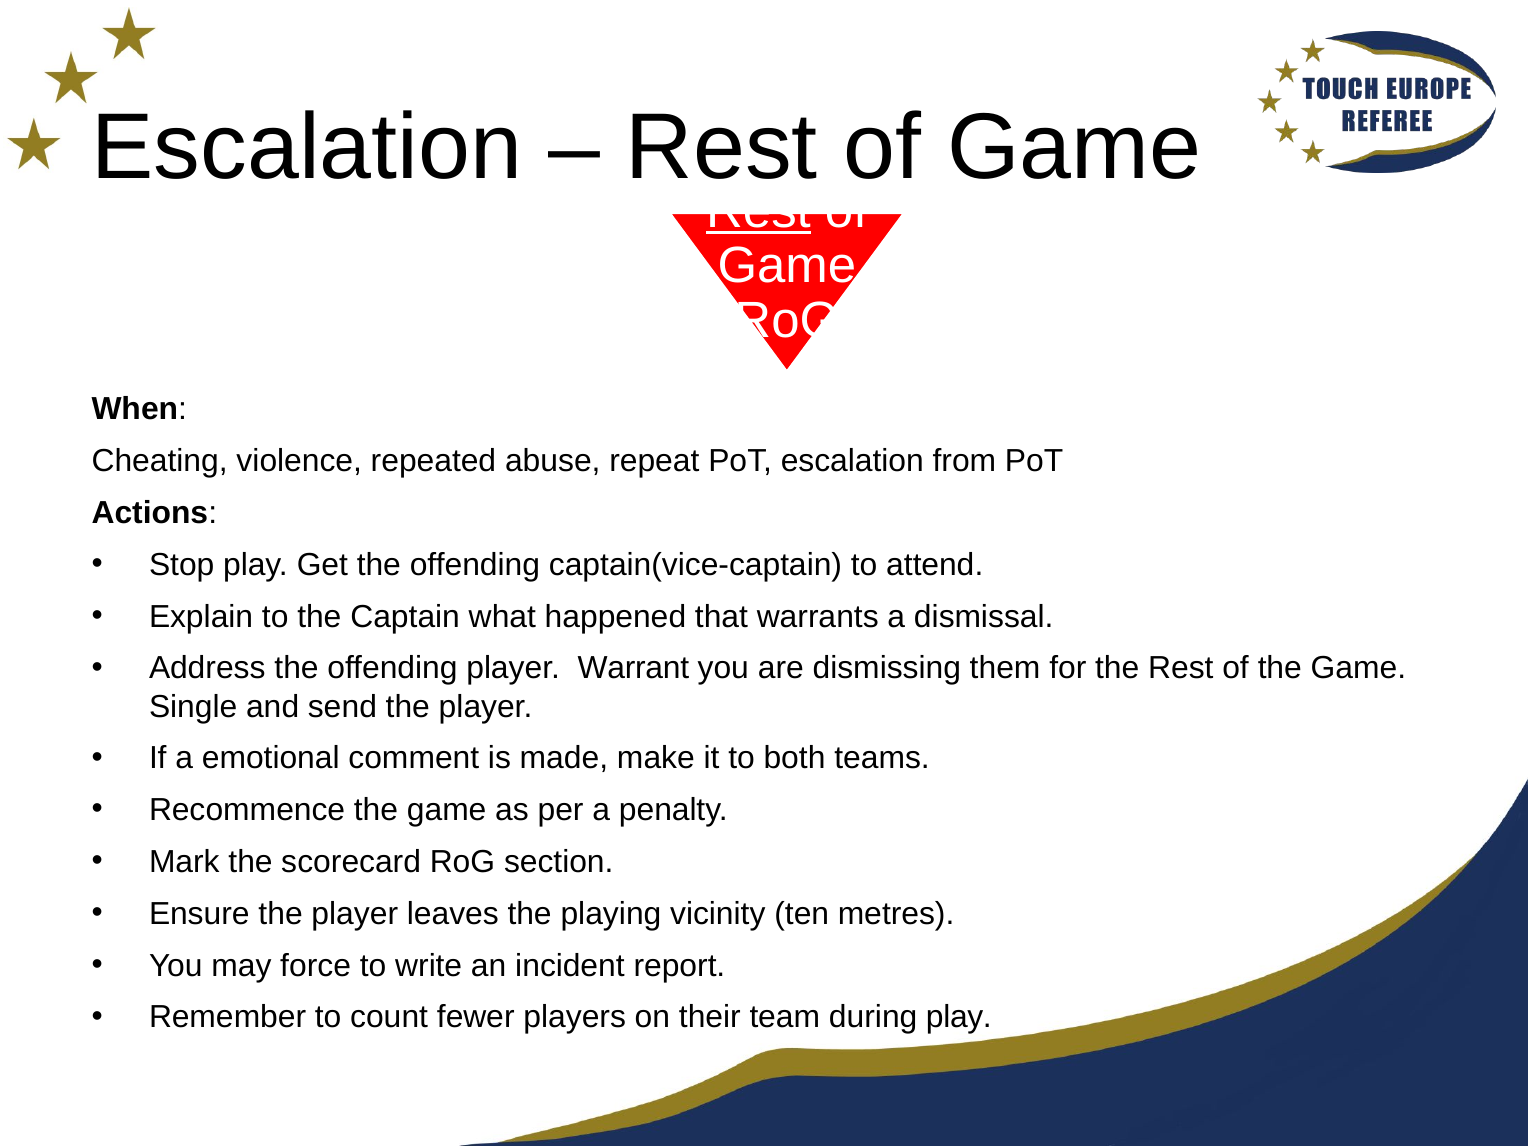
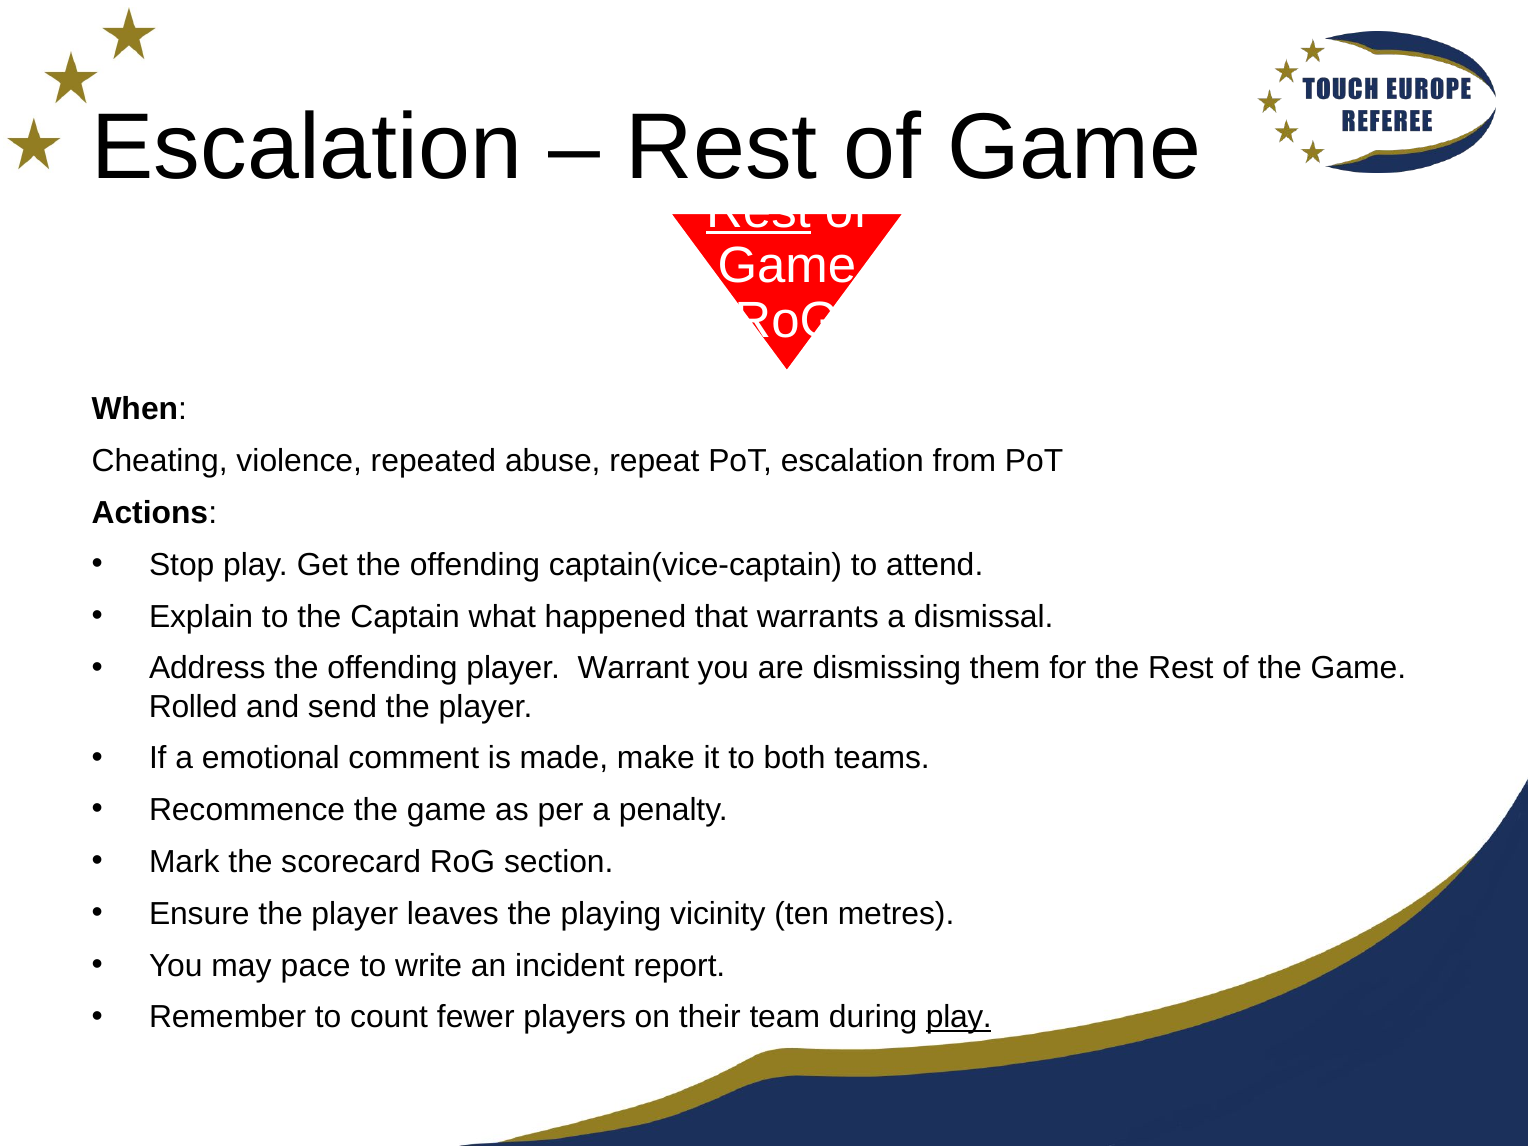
Single: Single -> Rolled (193, 707)
force: force -> pace (315, 966)
play underline: none -> present (959, 1017)
